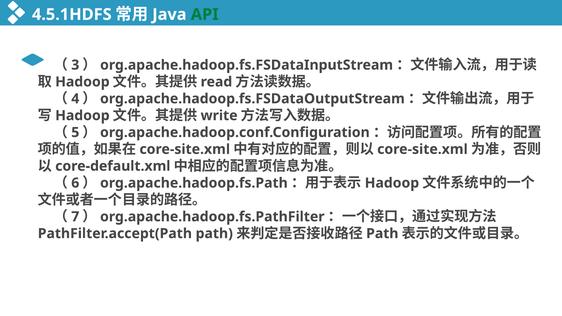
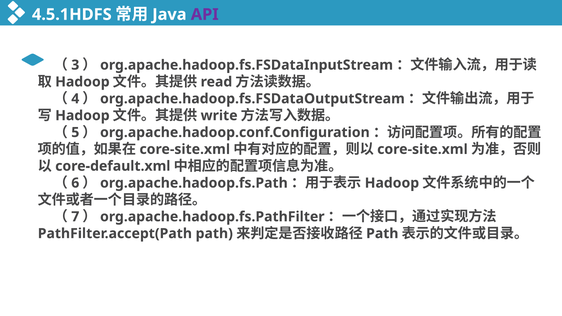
API colour: green -> purple (205, 14)
